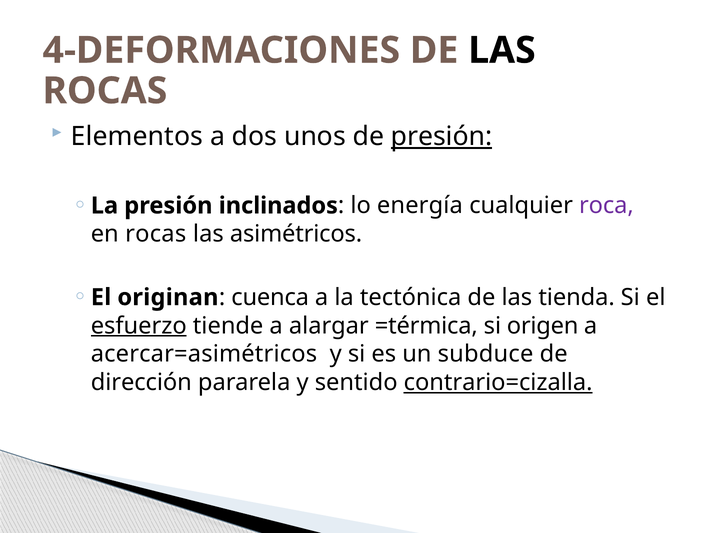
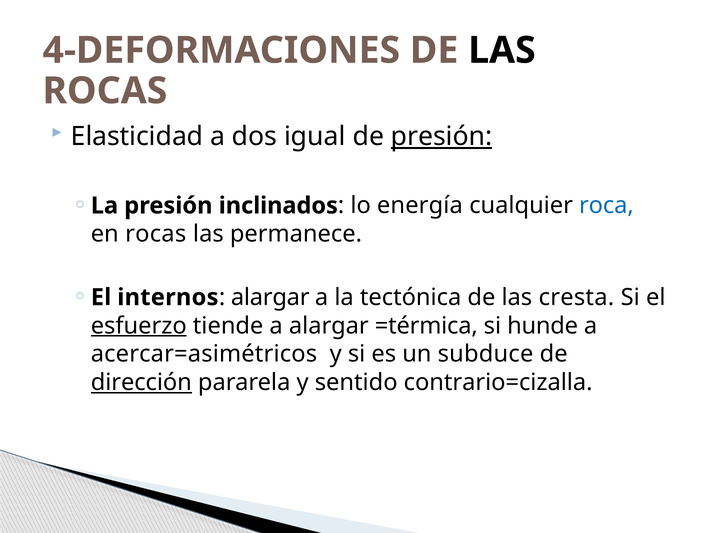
Elementos: Elementos -> Elasticidad (137, 136)
unos: unos -> igual (315, 136)
roca colour: purple -> blue (606, 205)
asimétricos: asimétricos -> permanece (296, 234)
originan: originan -> internos (168, 297)
cuenca: cuenca -> alargar (270, 297)
tienda: tienda -> cresta (576, 297)
origen: origen -> hunde (543, 325)
dirección underline: none -> present (141, 382)
contrario=cizalla underline: present -> none (498, 382)
